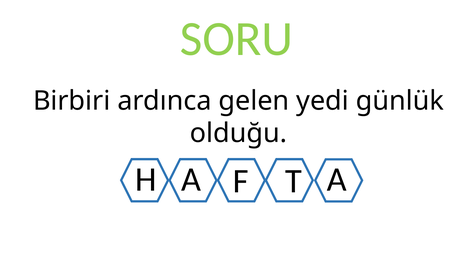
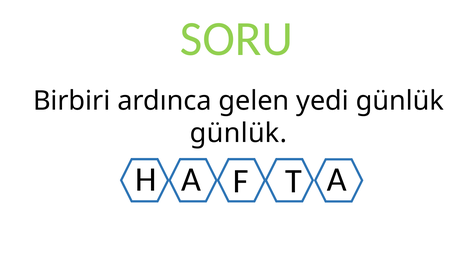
olduğu: olduğu -> günlük (238, 133)
